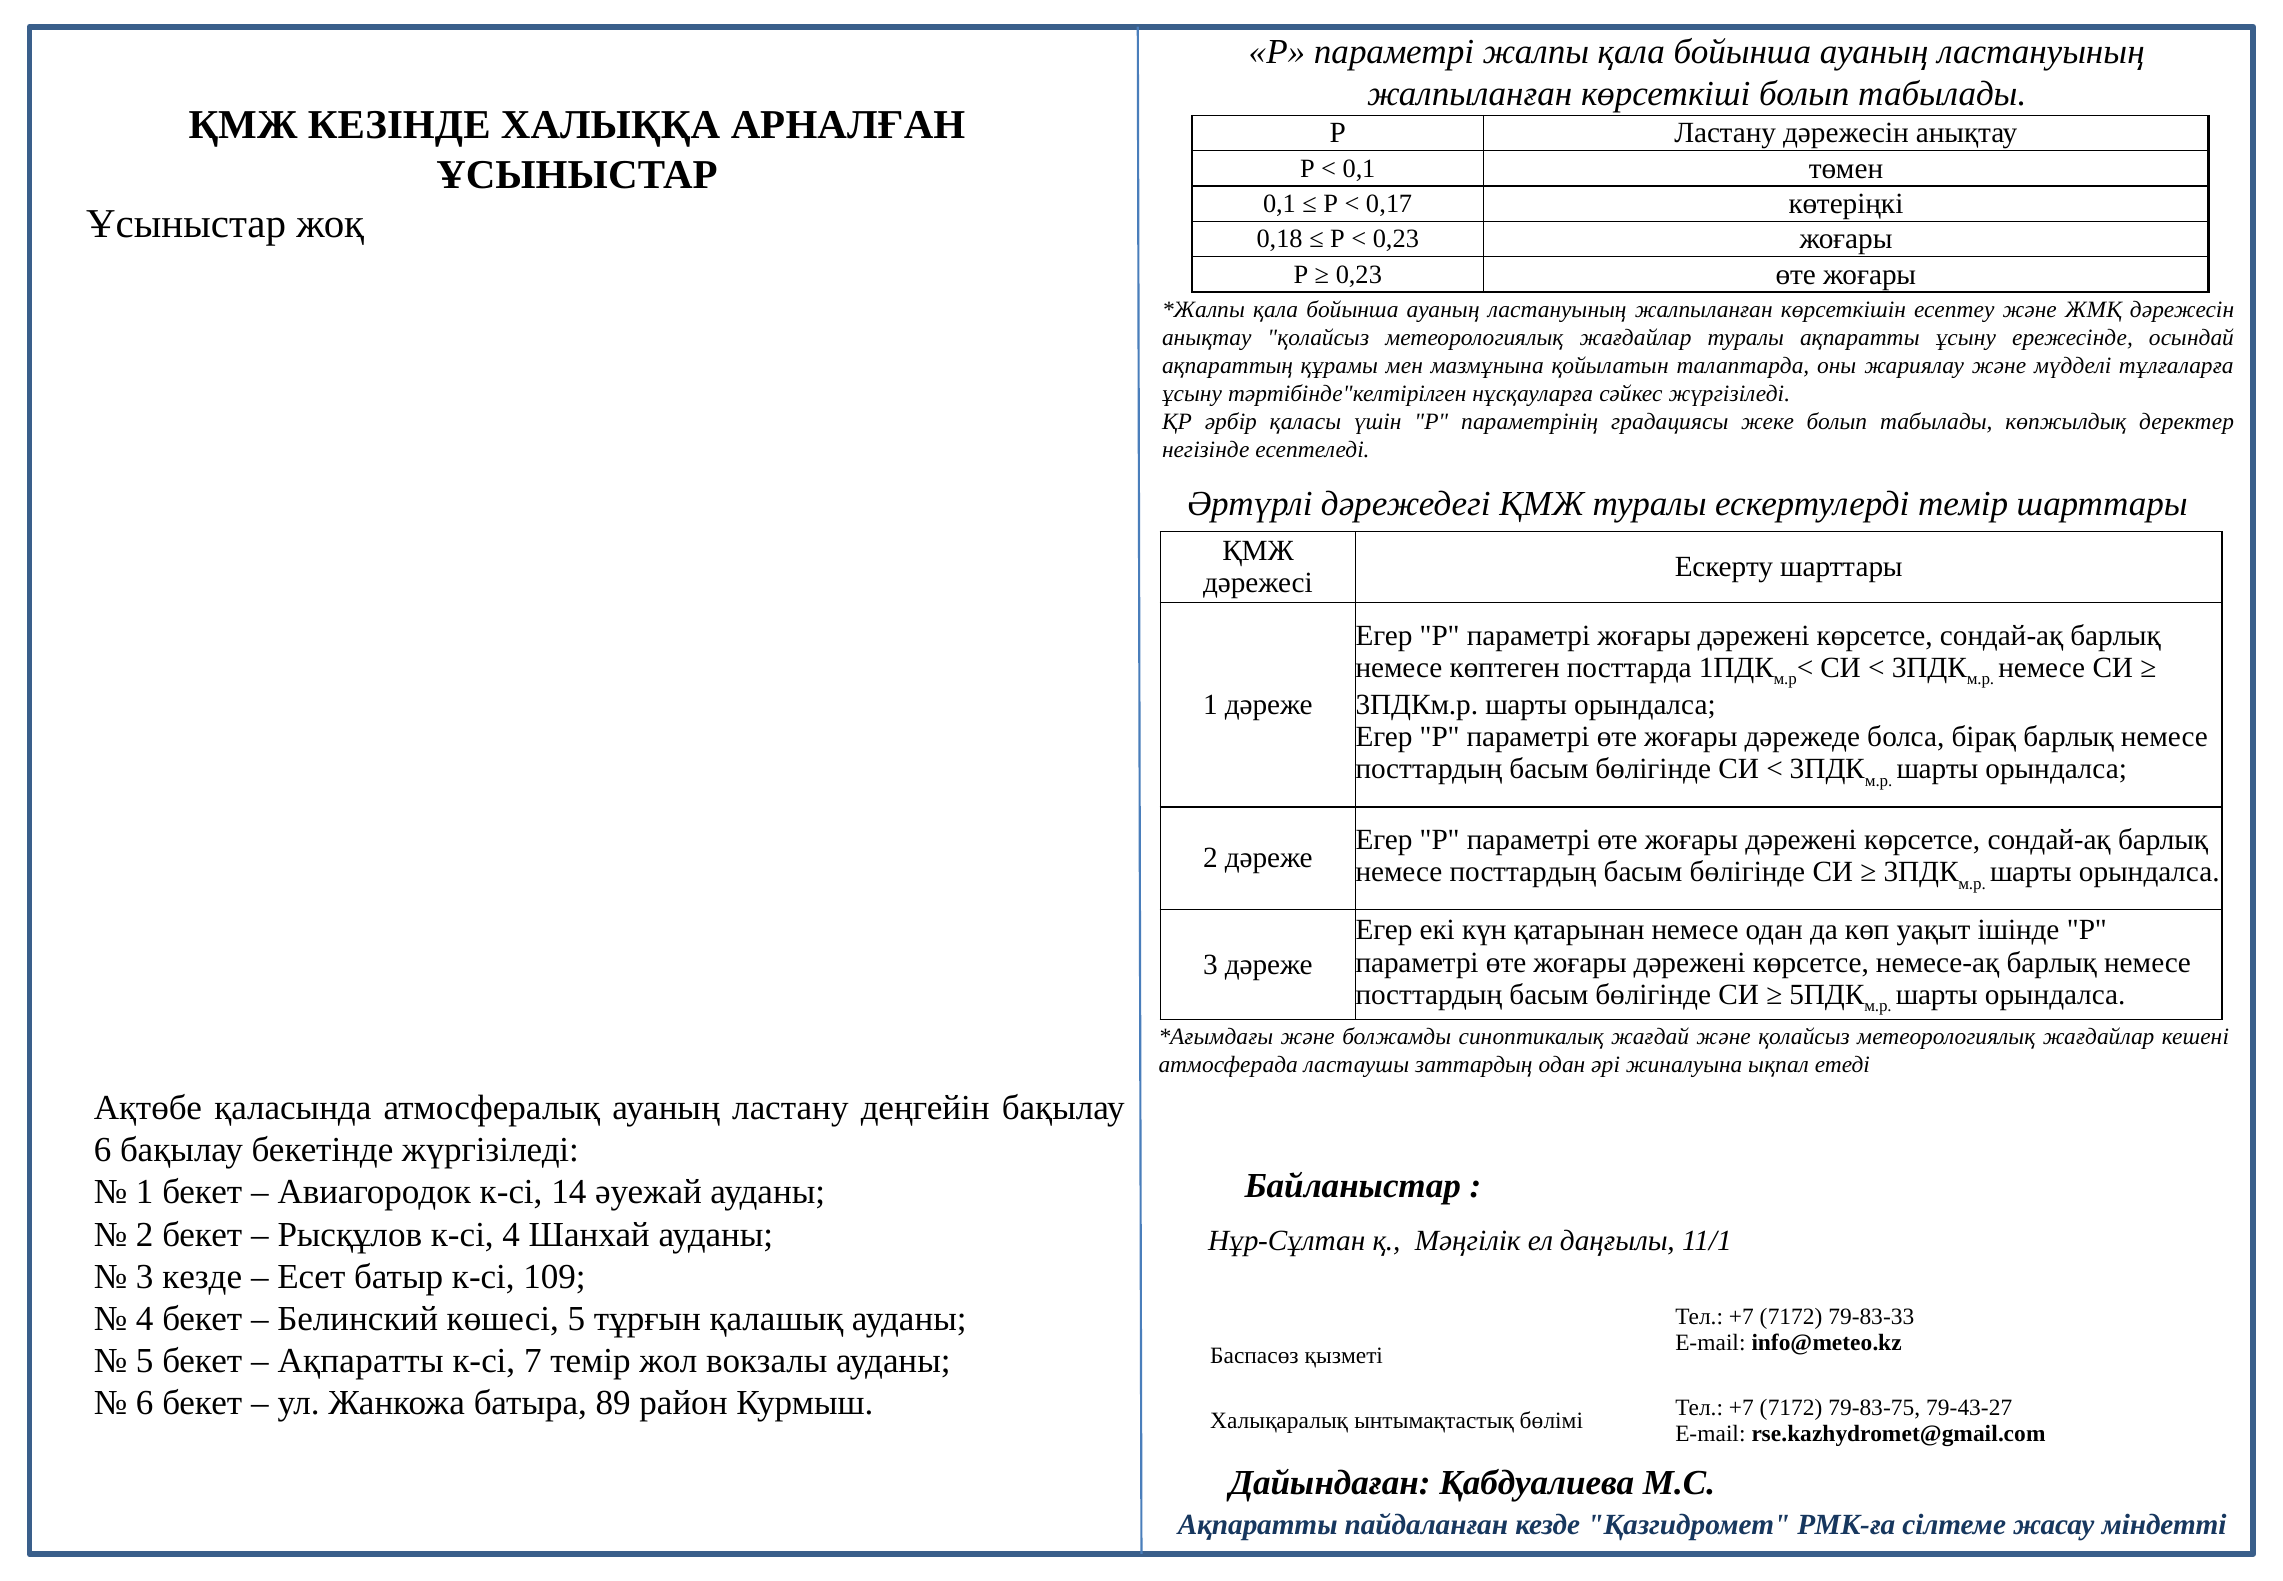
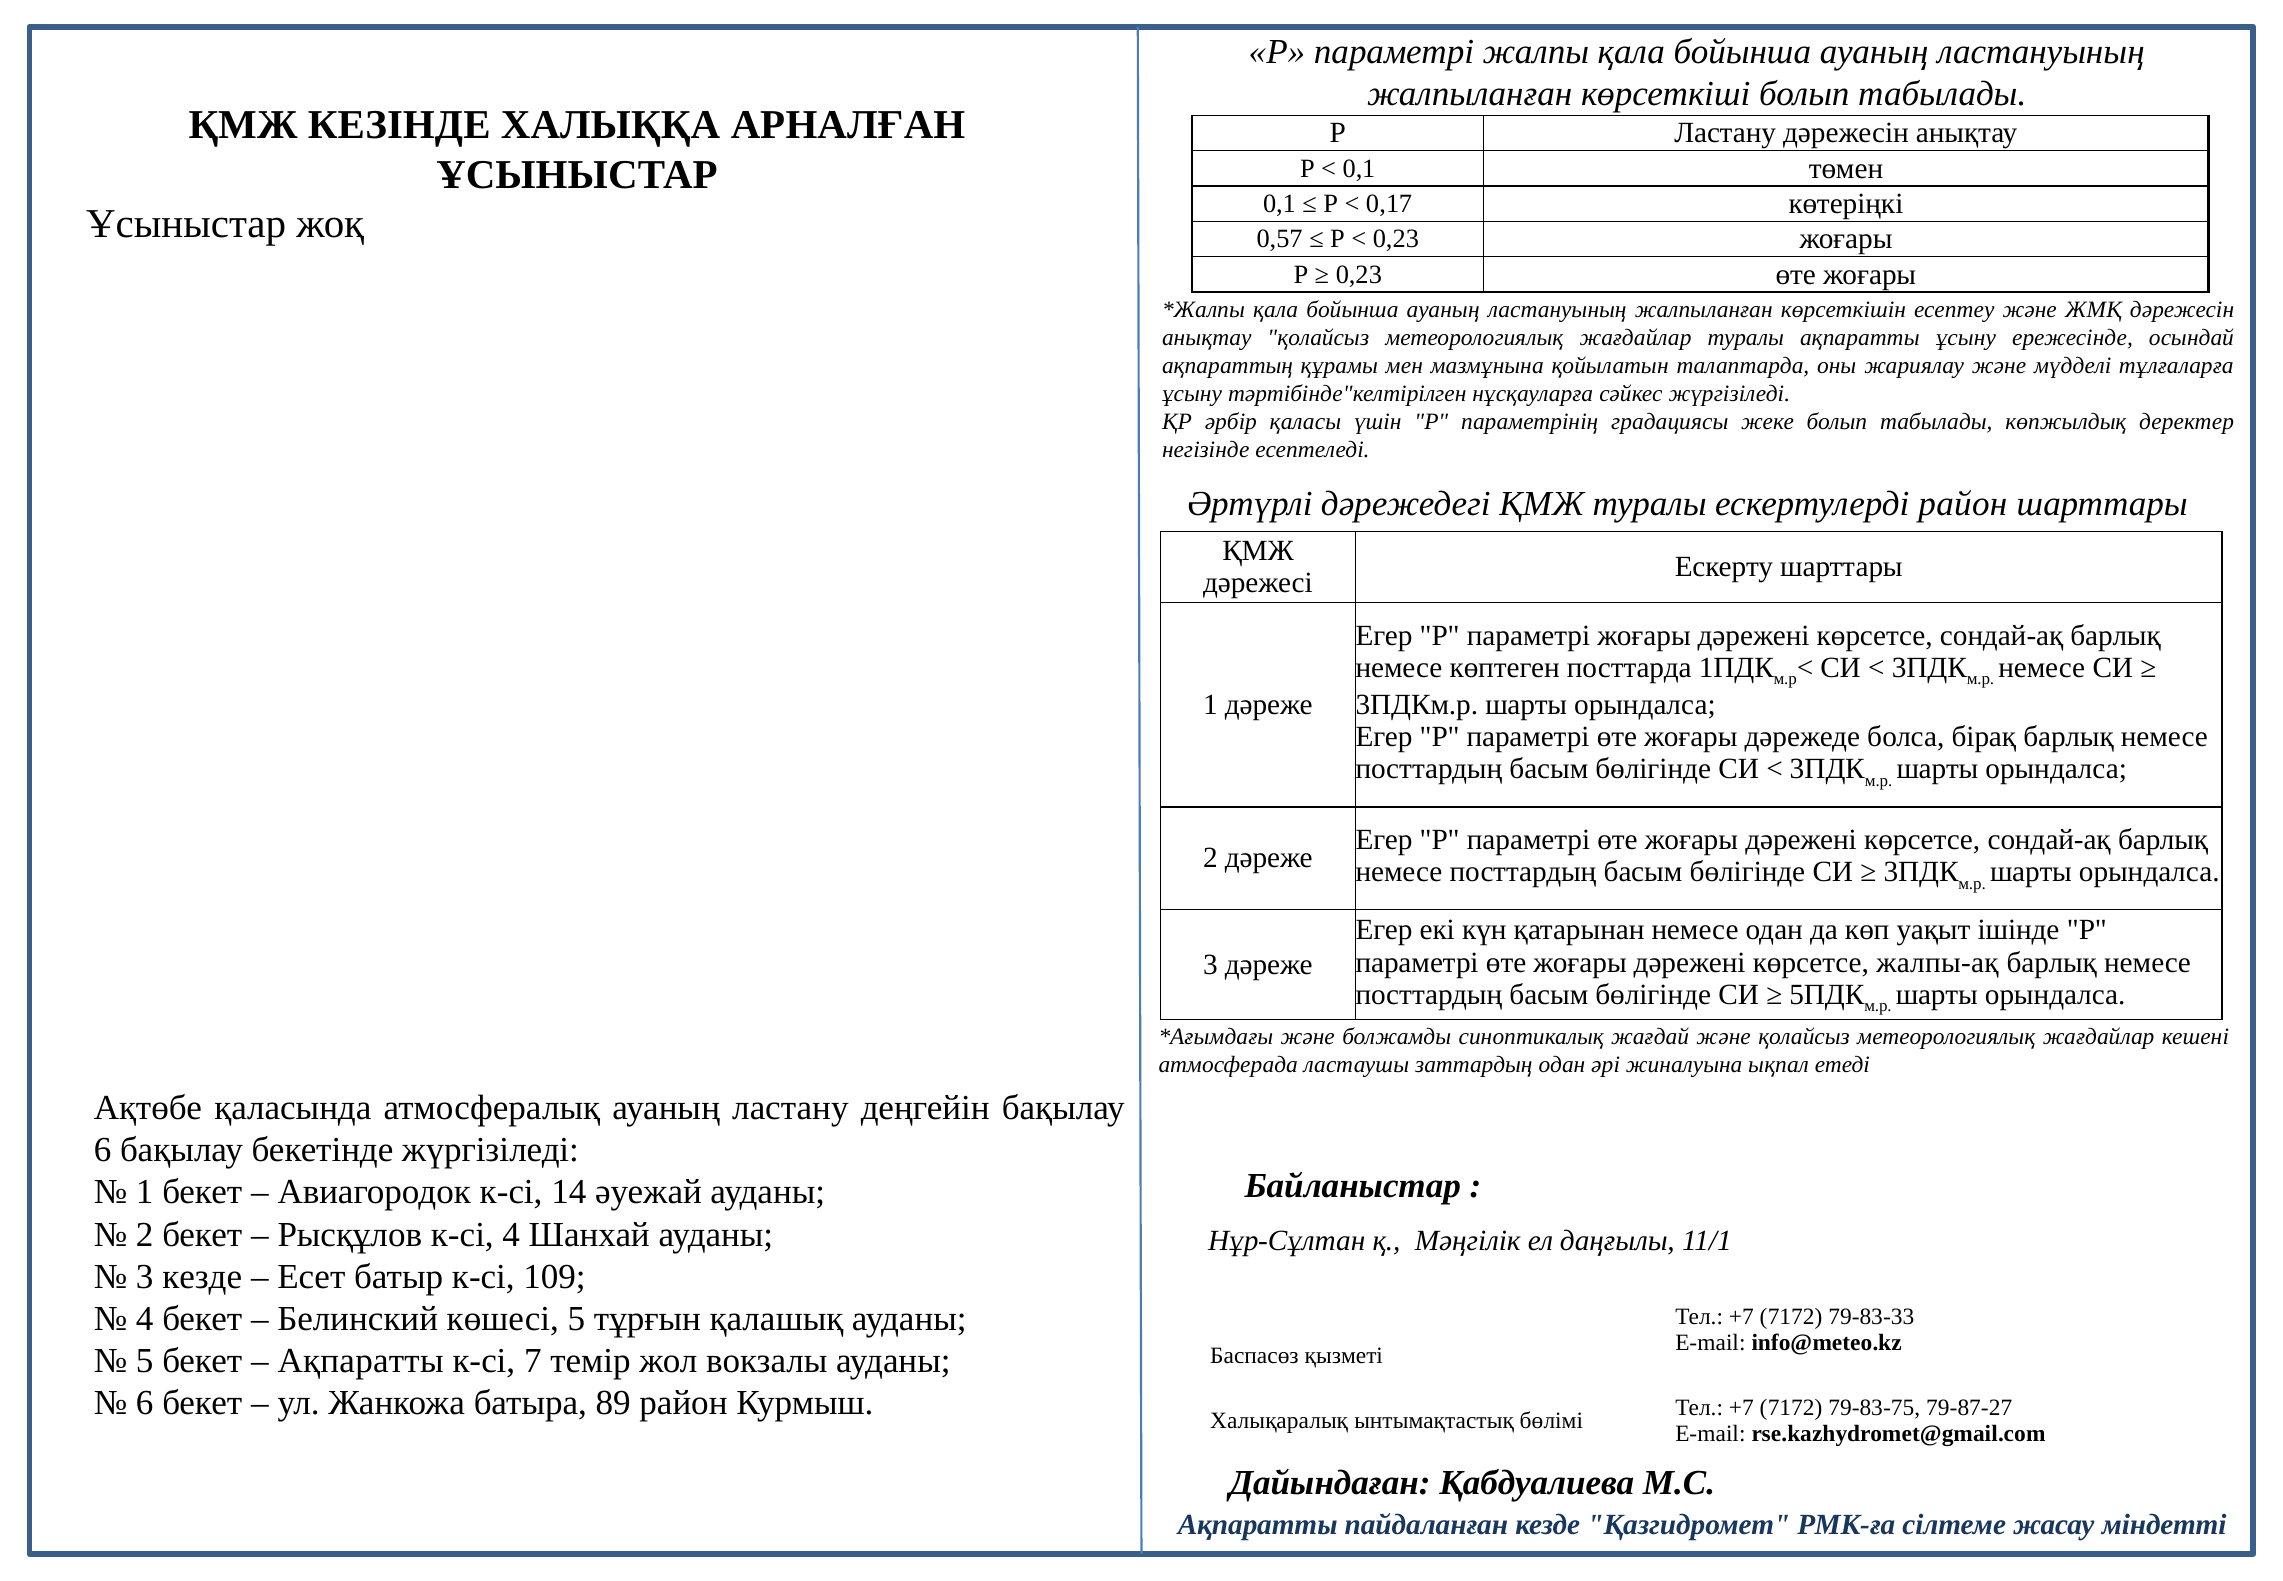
0,18: 0,18 -> 0,57 (1280, 239)
ескертулерді темір: темір -> район (1963, 504)
немесе-ақ: немесе-ақ -> жалпы-ақ (1937, 962)
79-43-27: 79-43-27 -> 79-87-27 (1969, 1407)
